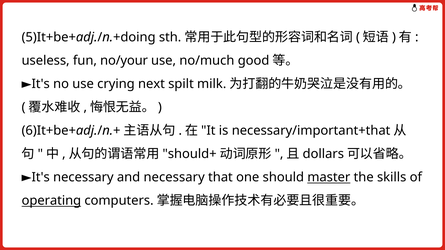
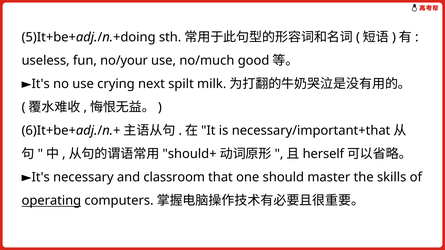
dollars: dollars -> herself (323, 154)
and necessary: necessary -> classroom (174, 178)
master underline: present -> none (329, 178)
